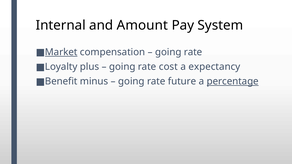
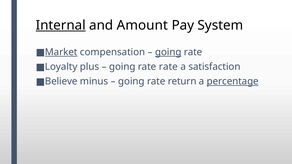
Internal underline: none -> present (61, 25)
going underline: none -> present (168, 52)
rate cost: cost -> rate (168, 67)
expectancy: expectancy -> satisfaction (214, 67)
Benefit: Benefit -> Believe (61, 81)
future: future -> return (182, 81)
